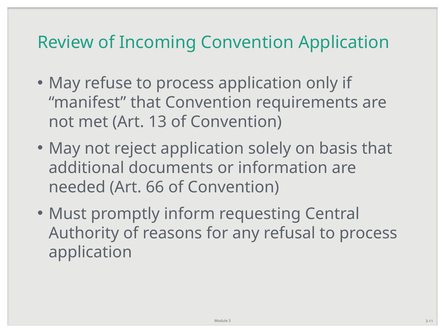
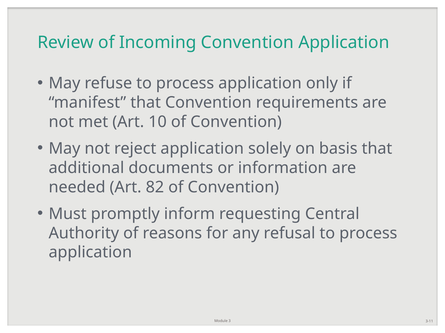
13: 13 -> 10 (158, 122)
66: 66 -> 82 (155, 188)
